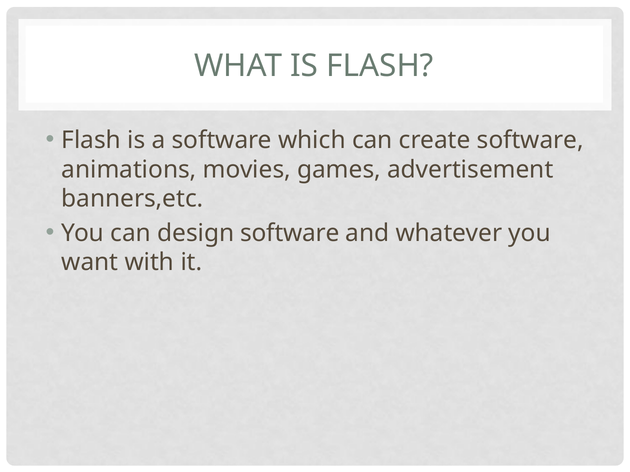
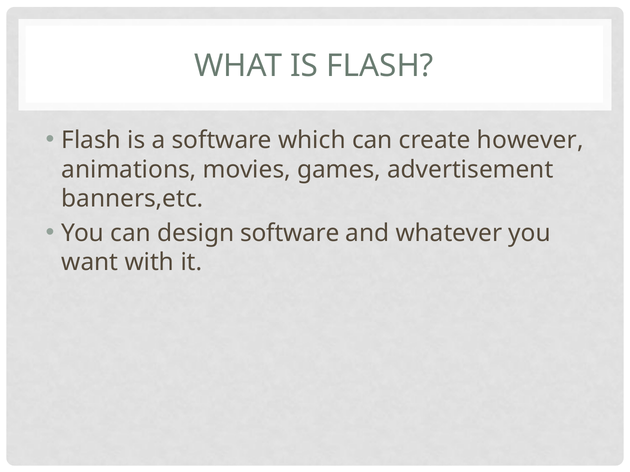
create software: software -> however (530, 140)
